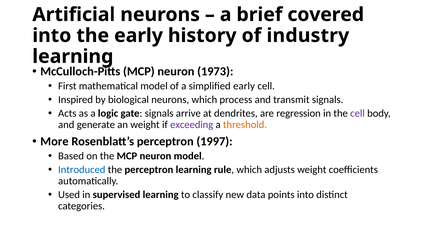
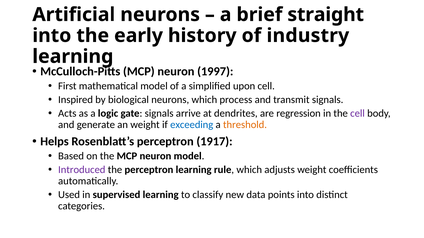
covered: covered -> straight (326, 15)
1973: 1973 -> 1997 (215, 72)
simplified early: early -> upon (244, 86)
exceeding colour: purple -> blue (192, 125)
More: More -> Helps (55, 142)
1997: 1997 -> 1917 (214, 142)
Introduced colour: blue -> purple (82, 170)
